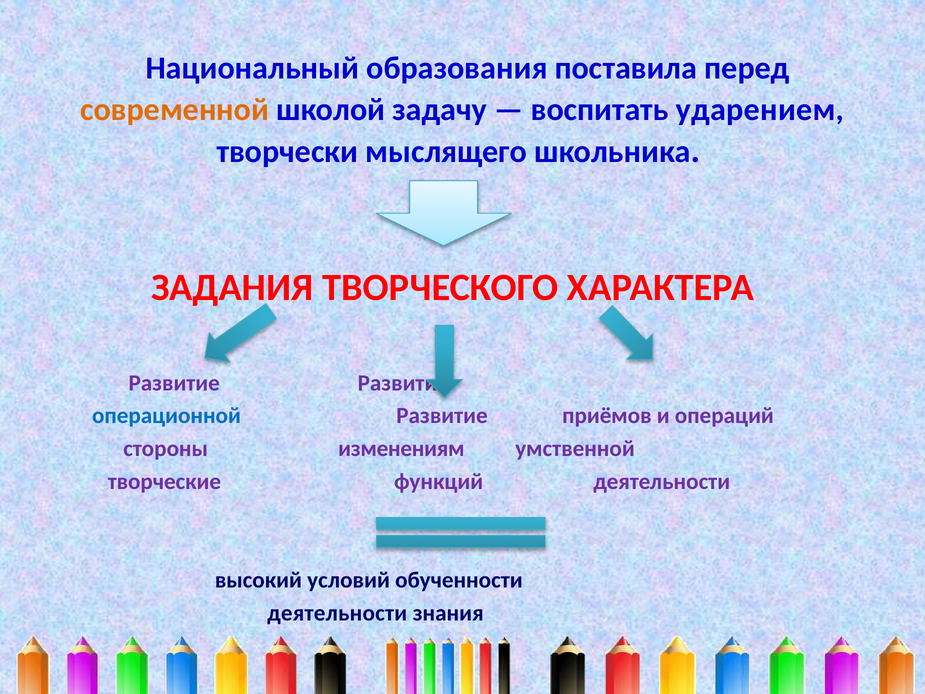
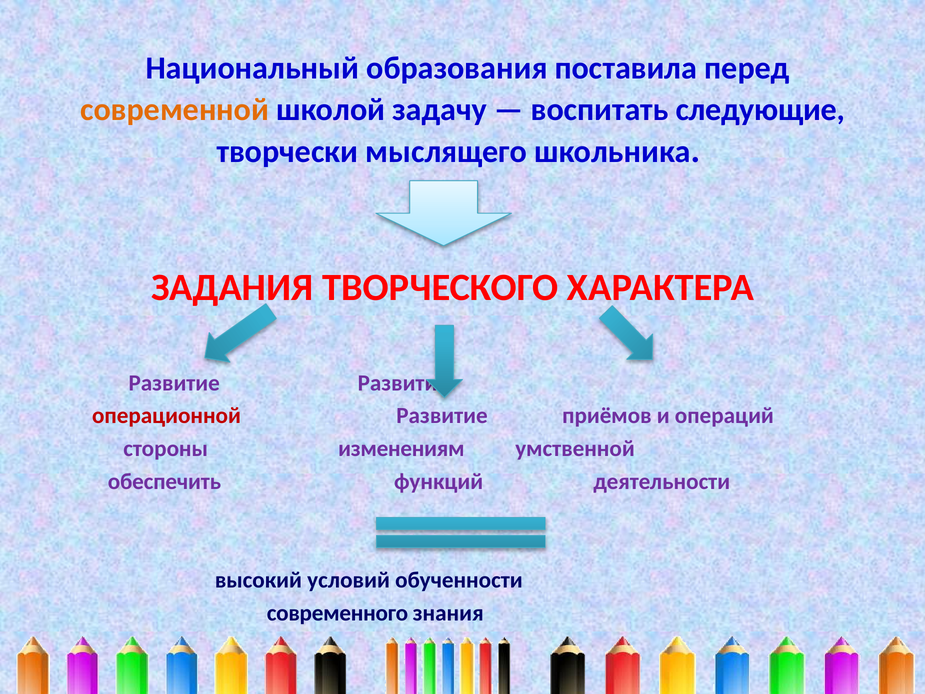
ударением: ударением -> следующие (760, 109)
операционной colour: blue -> red (166, 416)
творческие: творческие -> обеспечить (164, 481)
деятельности: деятельности -> современного (337, 613)
